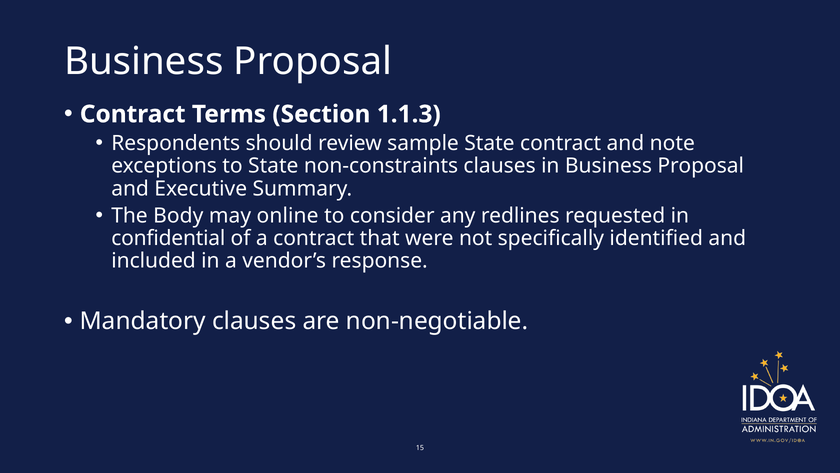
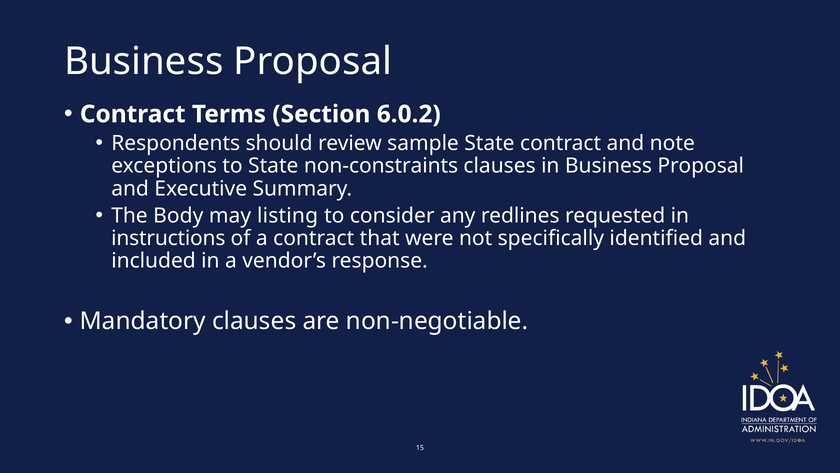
1.1.3: 1.1.3 -> 6.0.2 (409, 114)
online: online -> listing (288, 215)
confidential: confidential -> instructions (168, 238)
